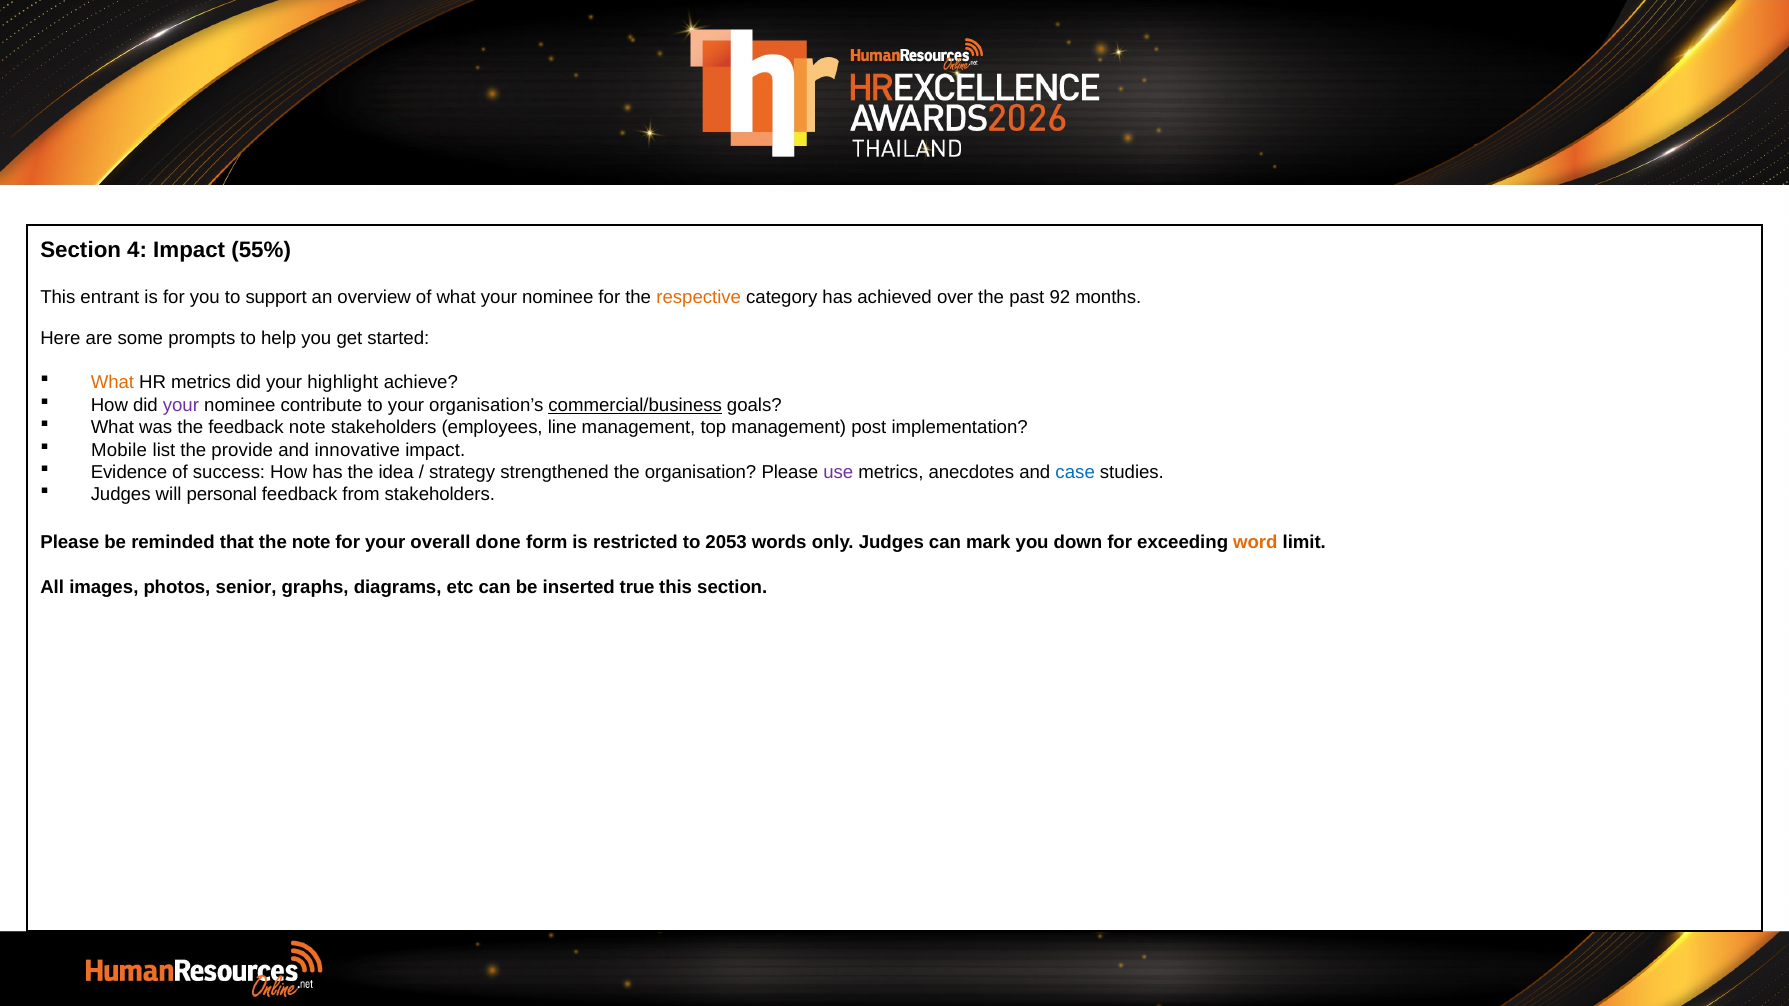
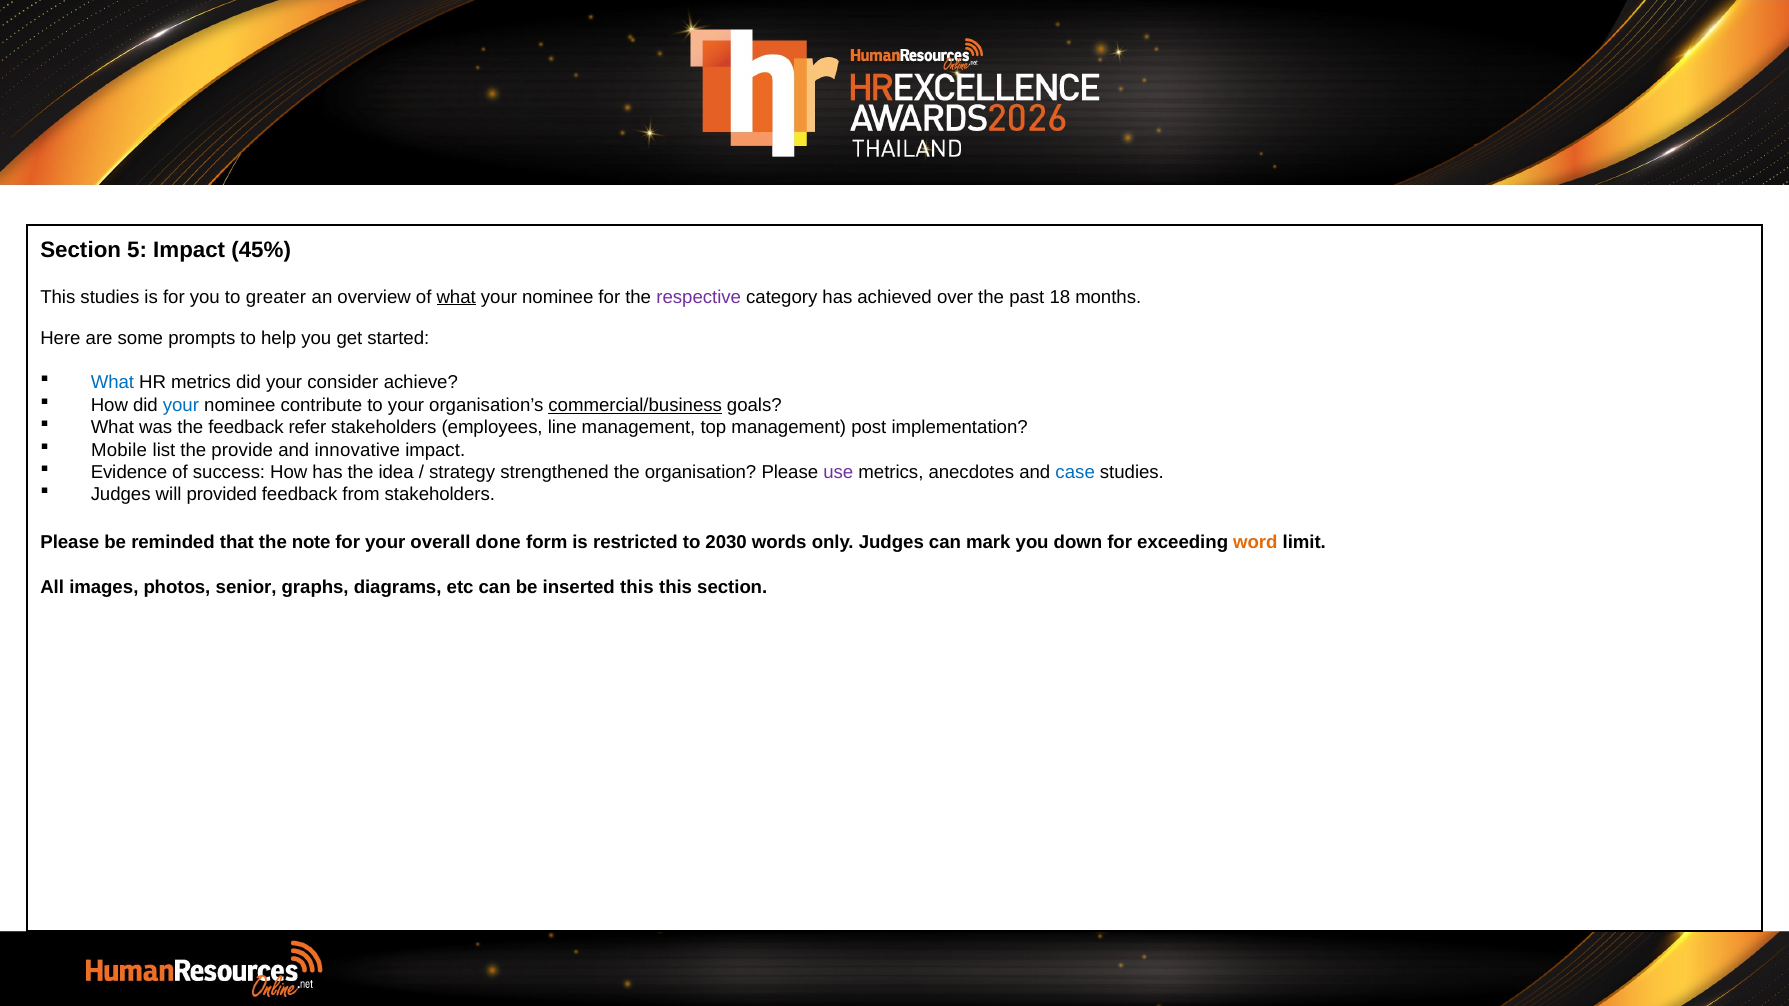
4: 4 -> 5 (137, 251)
55%: 55% -> 45% (261, 251)
This entrant: entrant -> studies (110, 297)
support: support -> greater (276, 297)
what underline: none -> present (456, 297)
respective colour: orange -> purple (699, 297)
92: 92 -> 18 (1060, 297)
What colour: orange -> blue (112, 383)
highlight: highlight -> consider (343, 383)
your colour: purple -> blue (181, 405)
feedback note: note -> refer (307, 428)
personal: personal -> provided (222, 495)
2053: 2053 -> 2030 (726, 543)
inserted true: true -> this (637, 587)
